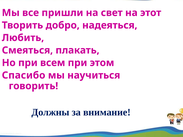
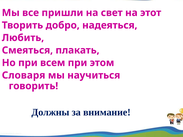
Спасибо: Спасибо -> Словаря (24, 75)
